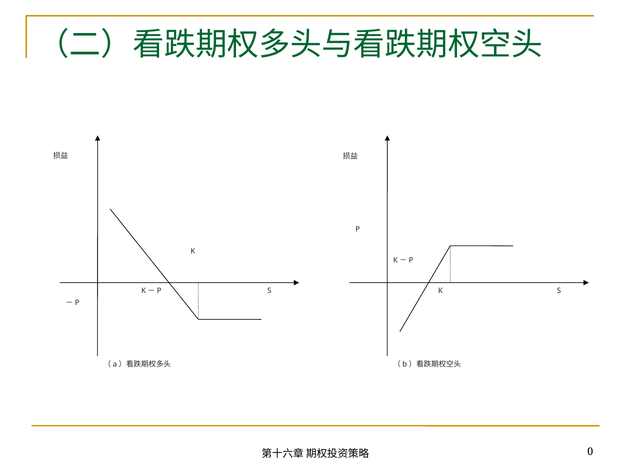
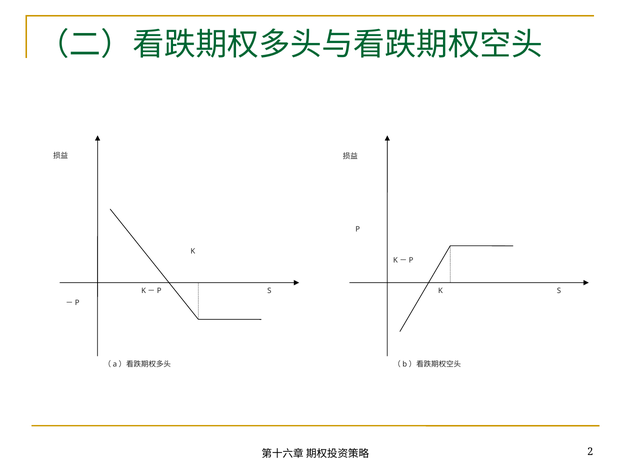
0: 0 -> 2 (590, 452)
